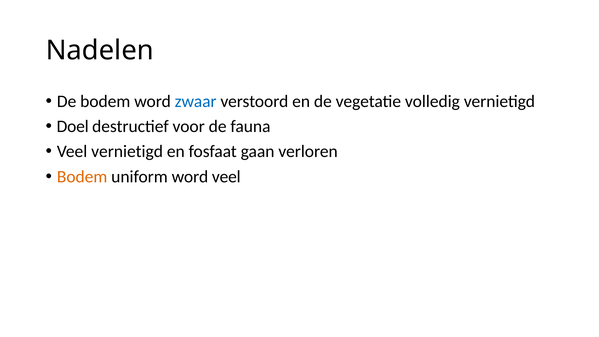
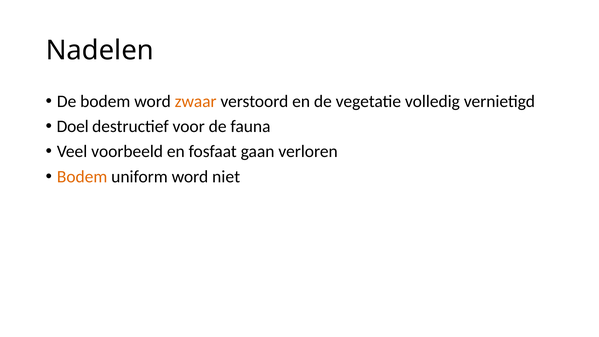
zwaar colour: blue -> orange (196, 101)
Veel vernietigd: vernietigd -> voorbeeld (127, 152)
word veel: veel -> niet (226, 177)
